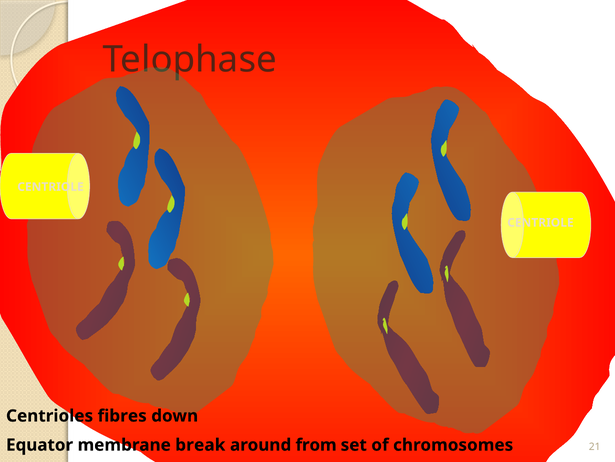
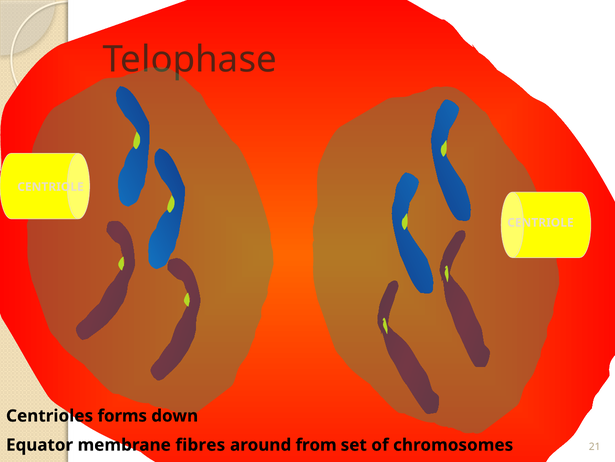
fibres: fibres -> forms (122, 415)
break: break -> fibres (200, 444)
